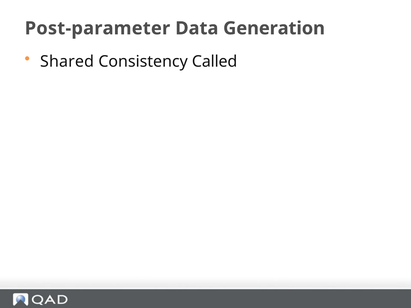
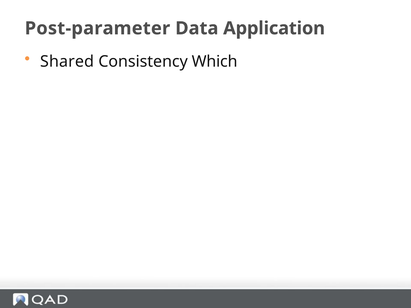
Generation: Generation -> Application (274, 28)
Called: Called -> Which (215, 62)
